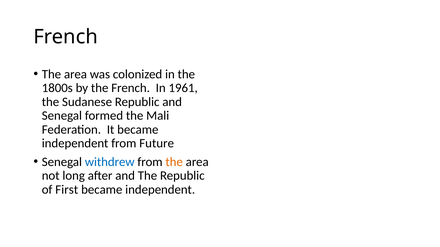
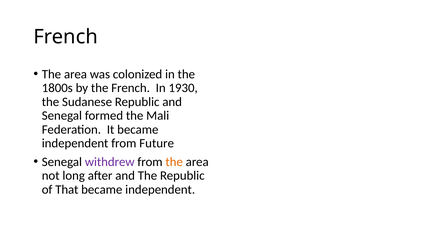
1961: 1961 -> 1930 (183, 88)
withdrew colour: blue -> purple (110, 162)
First: First -> That (67, 190)
